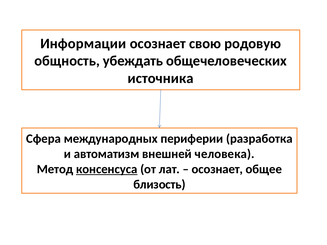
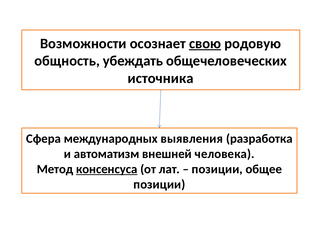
Информации: Информации -> Возможности (83, 44)
свою underline: none -> present (205, 44)
периферии: периферии -> выявления (192, 139)
осознает: осознает -> позиции (217, 169)
близость: близость -> позиции (159, 185)
